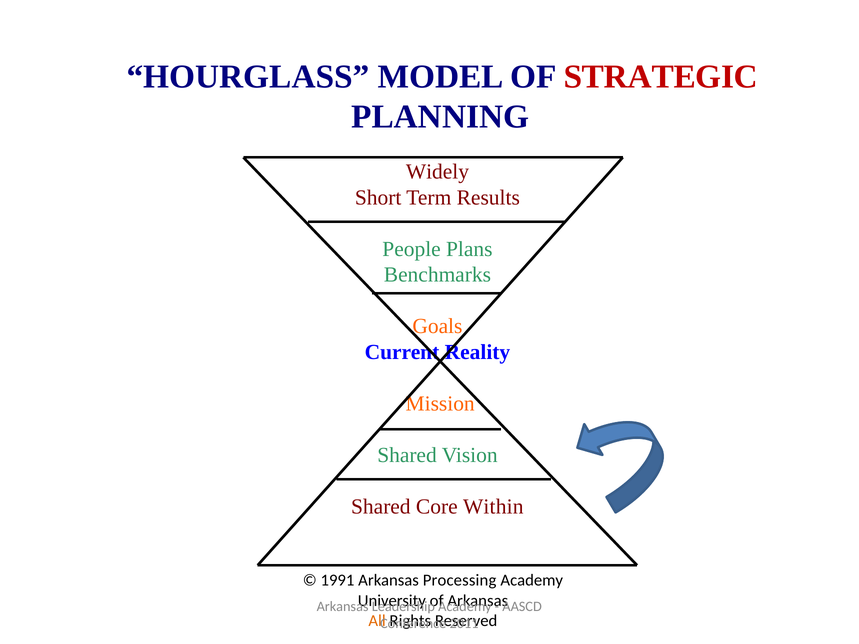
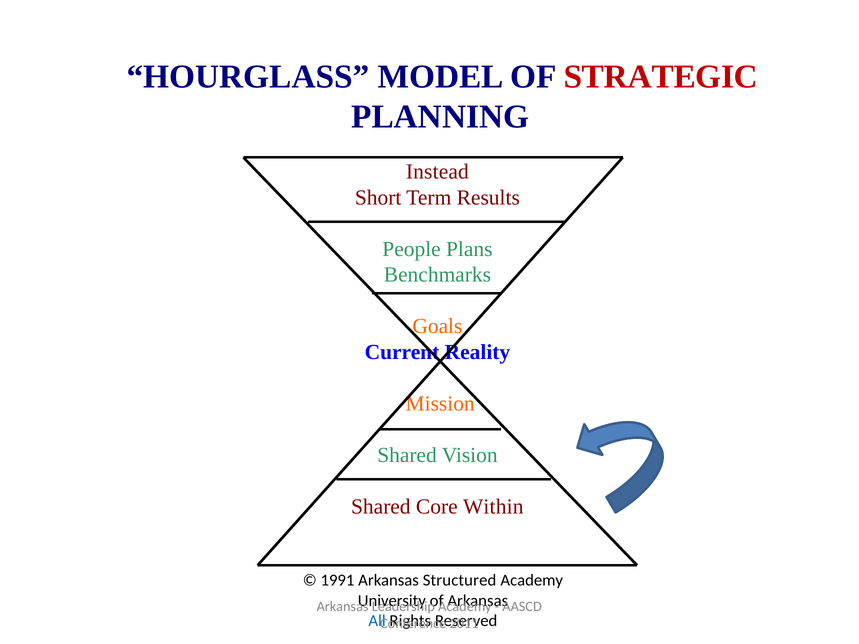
Widely: Widely -> Instead (437, 172)
Processing: Processing -> Structured (460, 581)
All colour: orange -> blue (377, 621)
